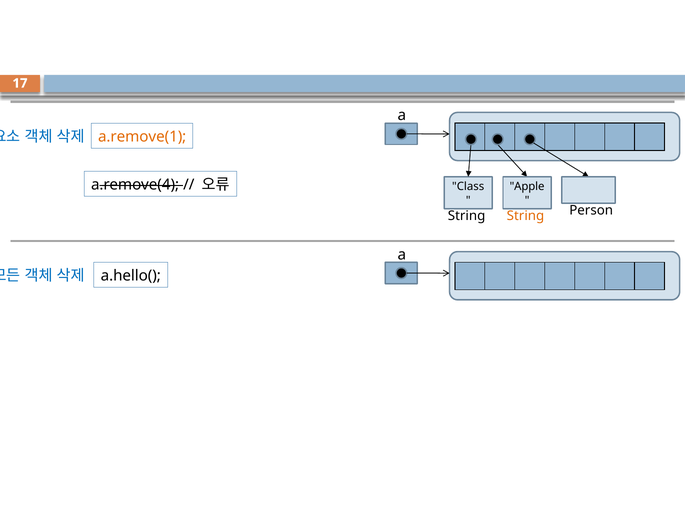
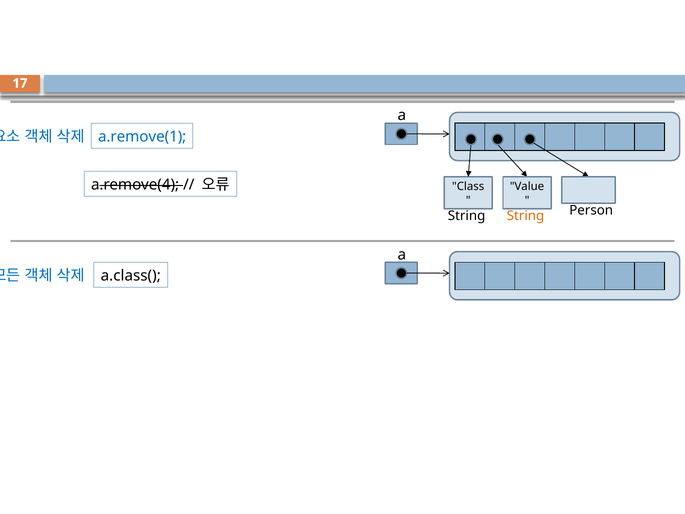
a.remove(1 colour: orange -> blue (142, 137)
Apple: Apple -> Value (527, 187)
a.hello(: a.hello( -> a.class( (131, 276)
